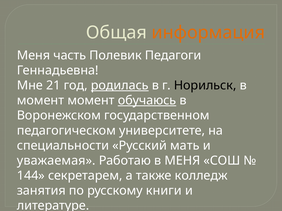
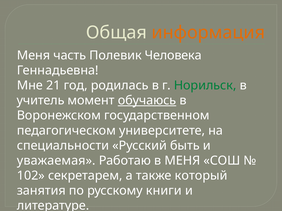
Педагоги: Педагоги -> Человека (173, 56)
родилась underline: present -> none (120, 86)
Норильск colour: black -> green (205, 86)
момент: момент -> учитель (41, 101)
мать: мать -> быть (185, 146)
144: 144 -> 102 (31, 176)
колледж: колледж -> который (201, 176)
